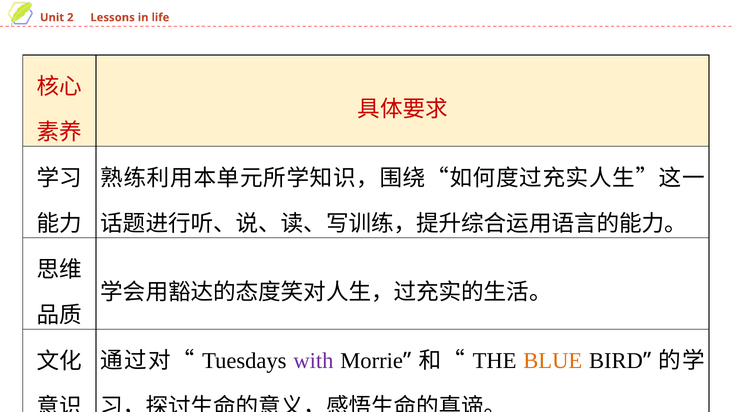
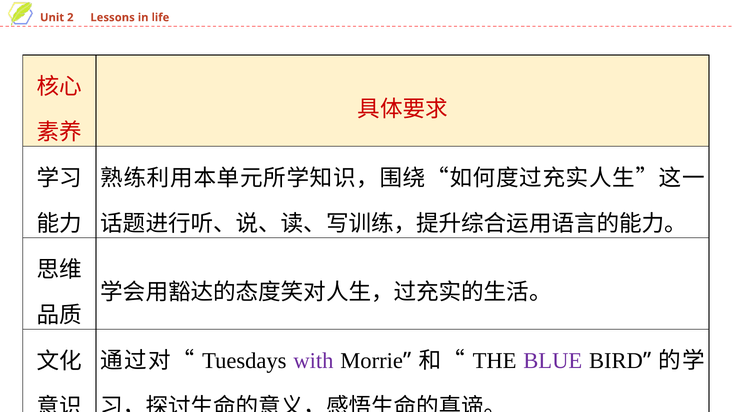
BLUE colour: orange -> purple (553, 361)
